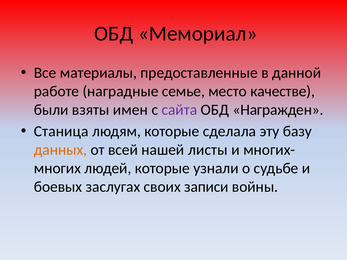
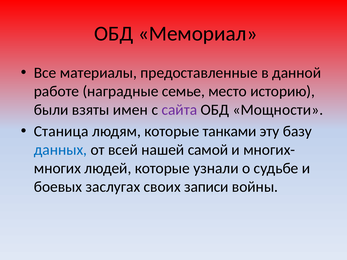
качестве: качестве -> историю (283, 91)
Награжден: Награжден -> Мощности (278, 110)
сделала: сделала -> танками (230, 131)
данных colour: orange -> blue (60, 150)
листы: листы -> самой (208, 150)
